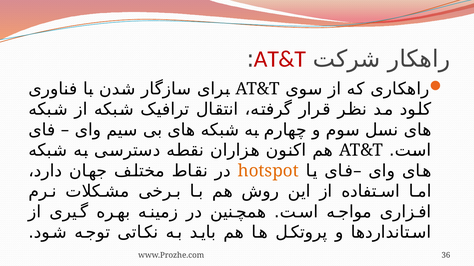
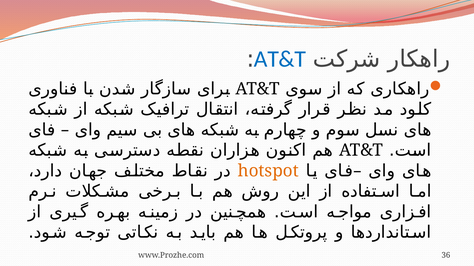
AT&T colour: red -> blue (280, 59)
